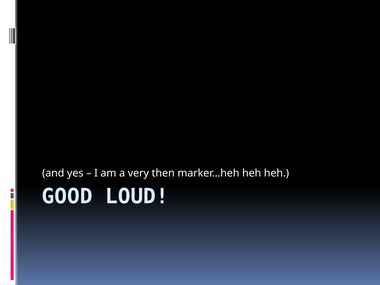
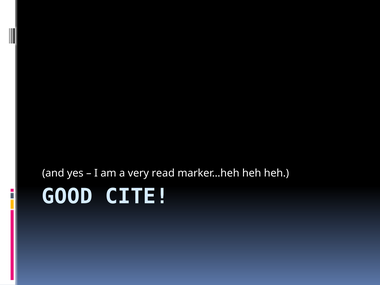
then: then -> read (163, 173)
LOUD: LOUD -> CITE (137, 197)
